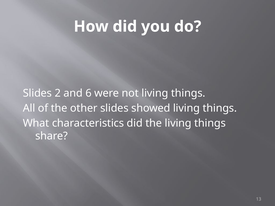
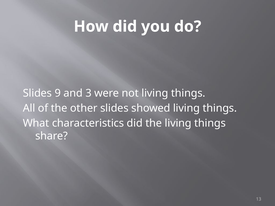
2: 2 -> 9 (58, 93)
6: 6 -> 3 (89, 93)
